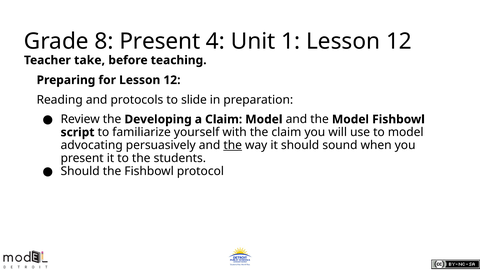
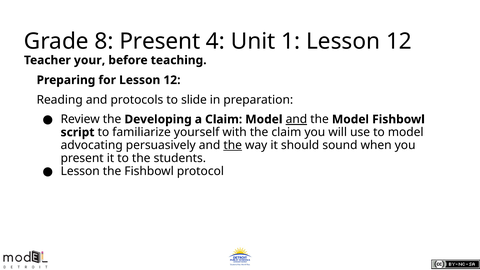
take: take -> your (90, 60)
and underline: none -> present (296, 119)
Should: Should -> Lesson (80, 171)
